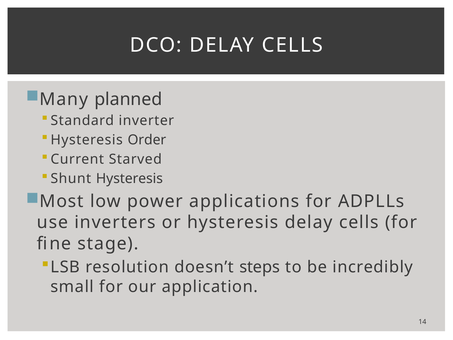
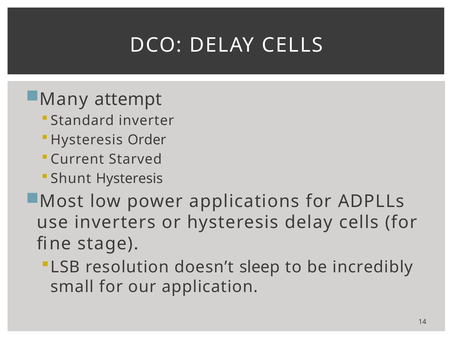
planned: planned -> attempt (128, 99)
steps: steps -> sleep (260, 267)
